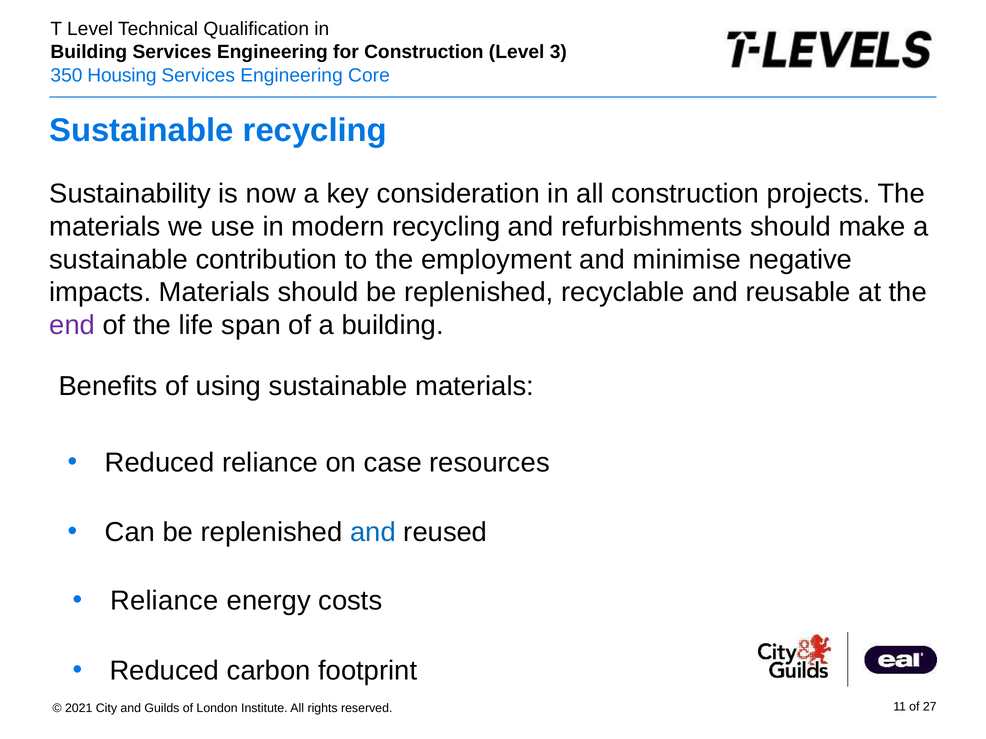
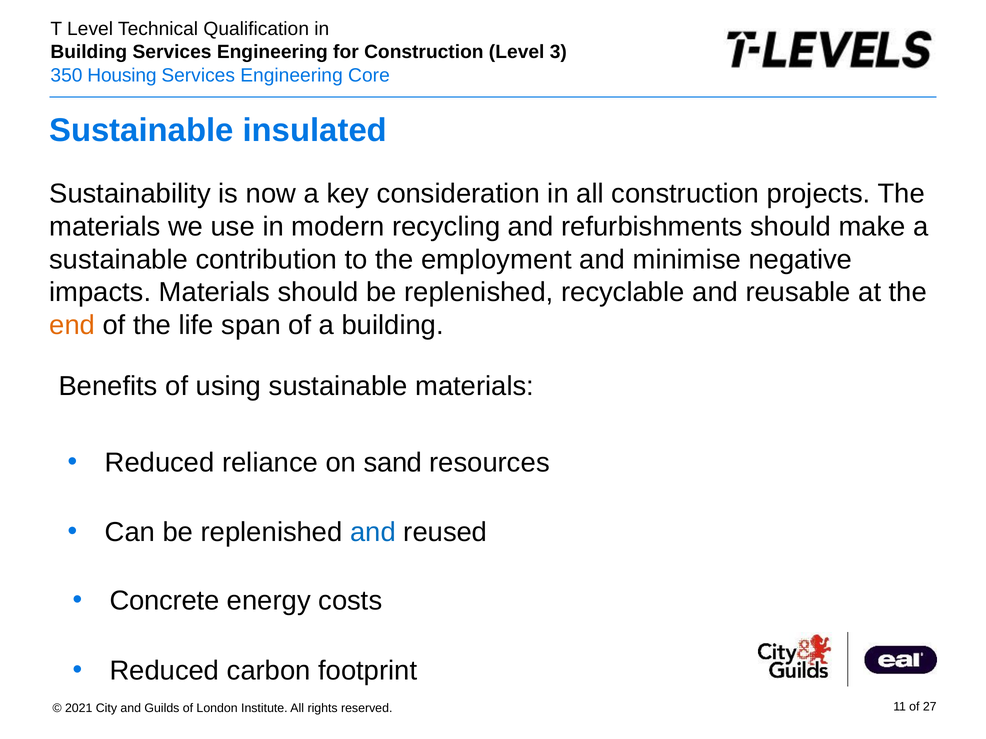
Sustainable recycling: recycling -> insulated (315, 131)
end colour: purple -> orange (72, 325)
case: case -> sand (393, 463)
Reliance: Reliance -> Concrete (165, 601)
